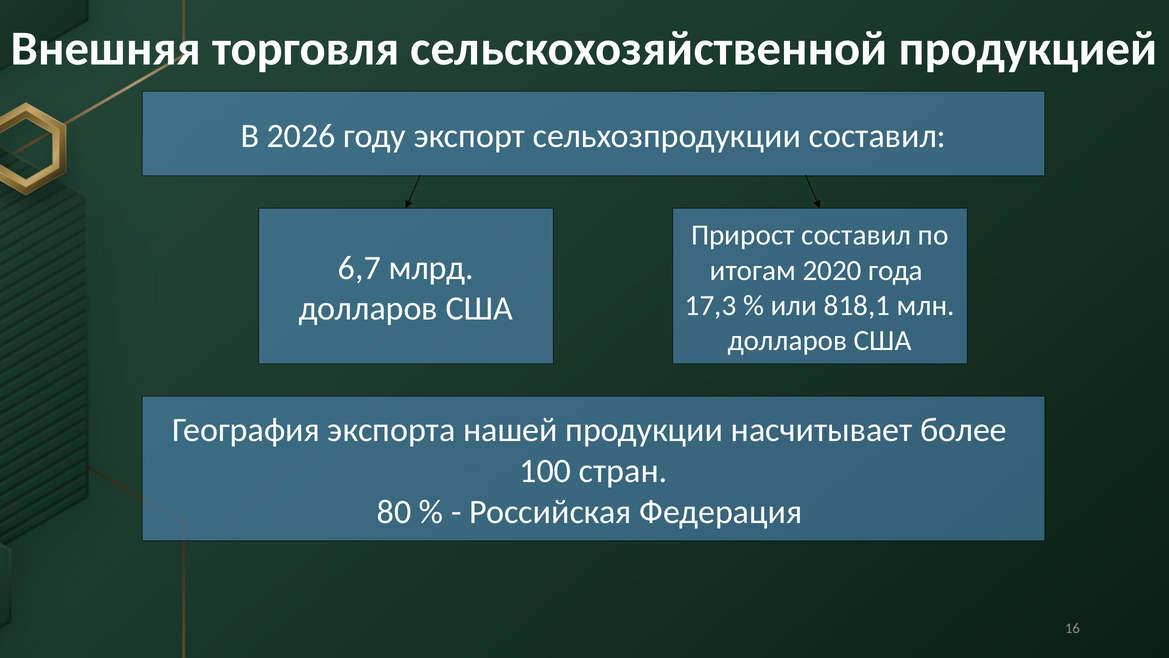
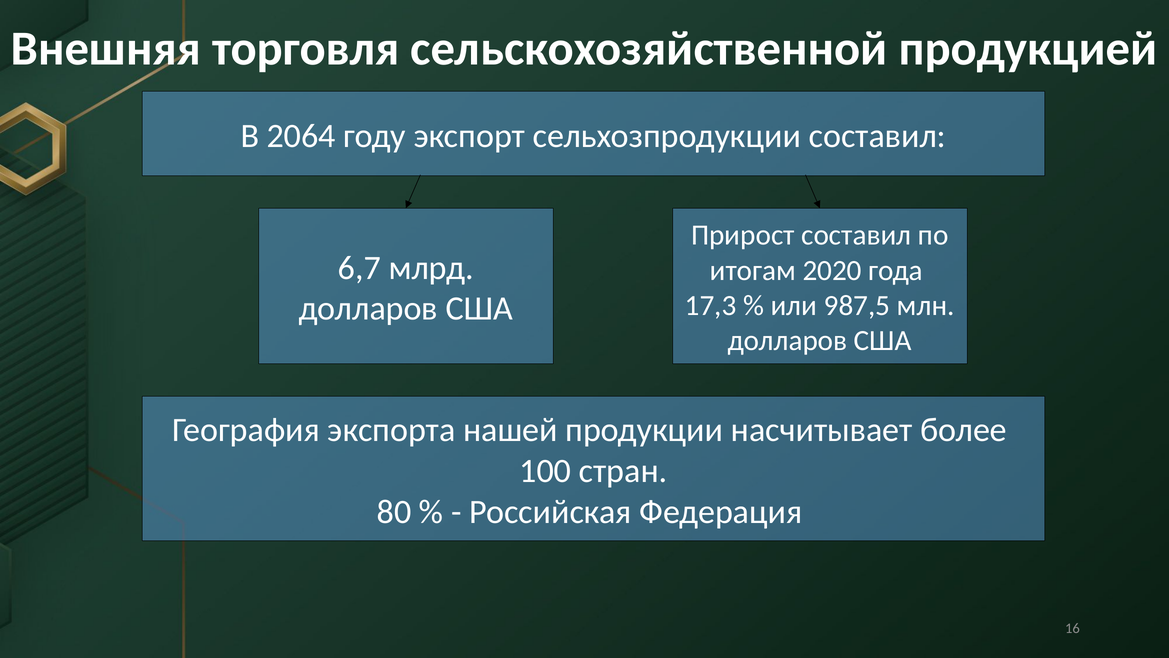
2026: 2026 -> 2064 (301, 136)
818,1: 818,1 -> 987,5 (857, 305)
